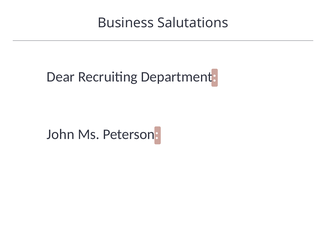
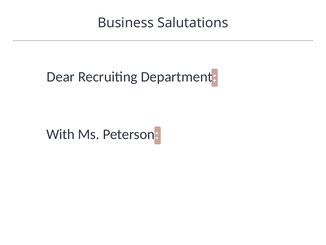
John: John -> With (61, 134)
